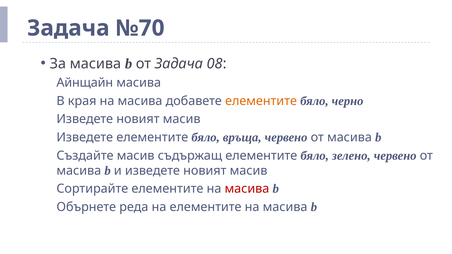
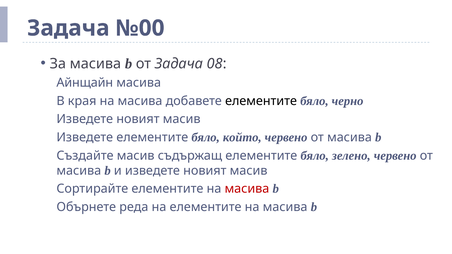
№70: №70 -> №00 (140, 28)
елементите colour: orange -> black (261, 101)
връща: връща -> който (242, 137)
